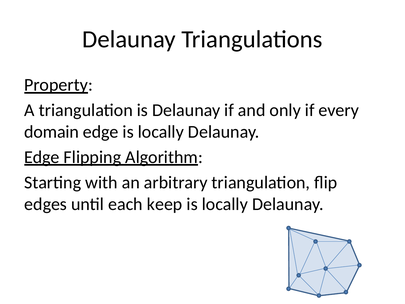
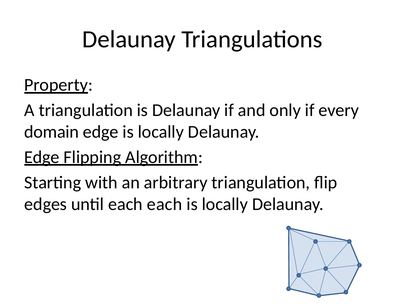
each keep: keep -> each (165, 204)
